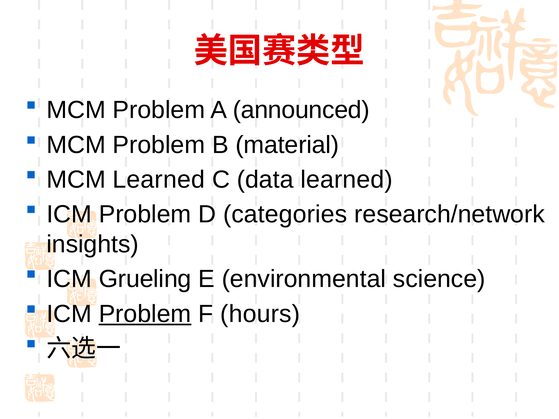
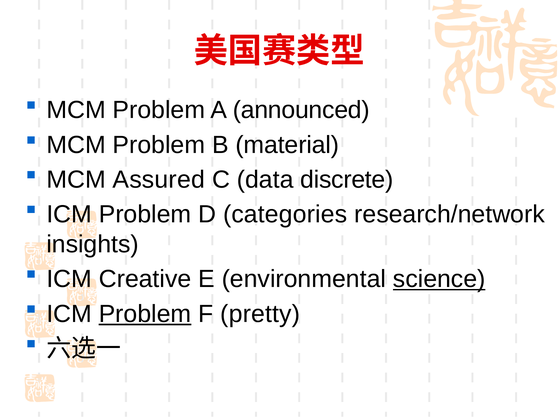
MCM Learned: Learned -> Assured (159, 180)
data learned: learned -> discrete (347, 180)
Grueling: Grueling -> Creative (145, 279)
science underline: none -> present (439, 279)
hours: hours -> pretty (260, 314)
